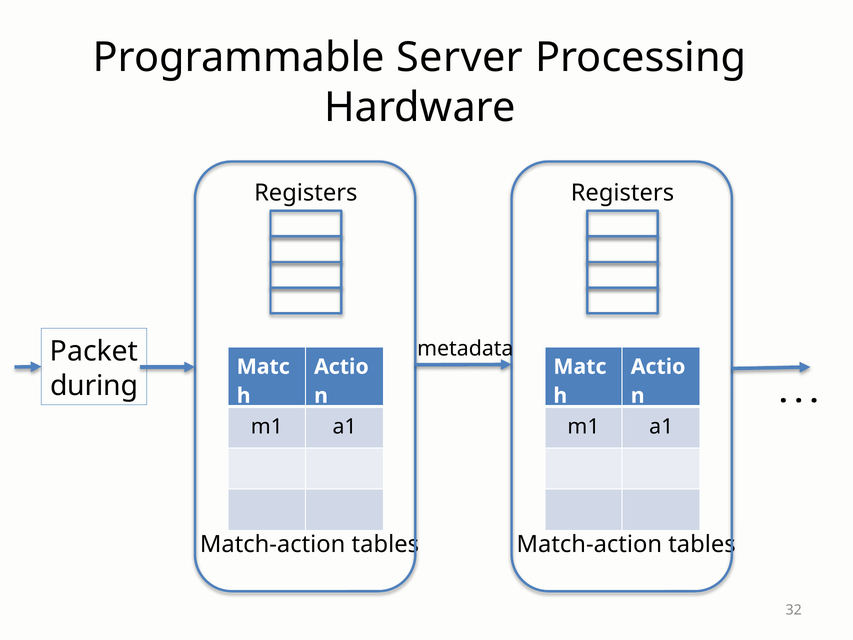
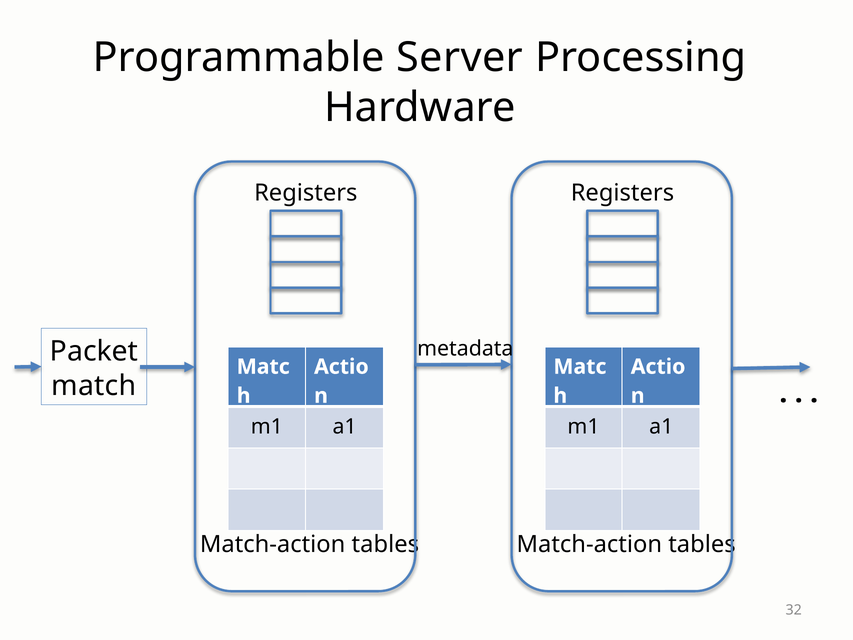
during: during -> match (94, 385)
